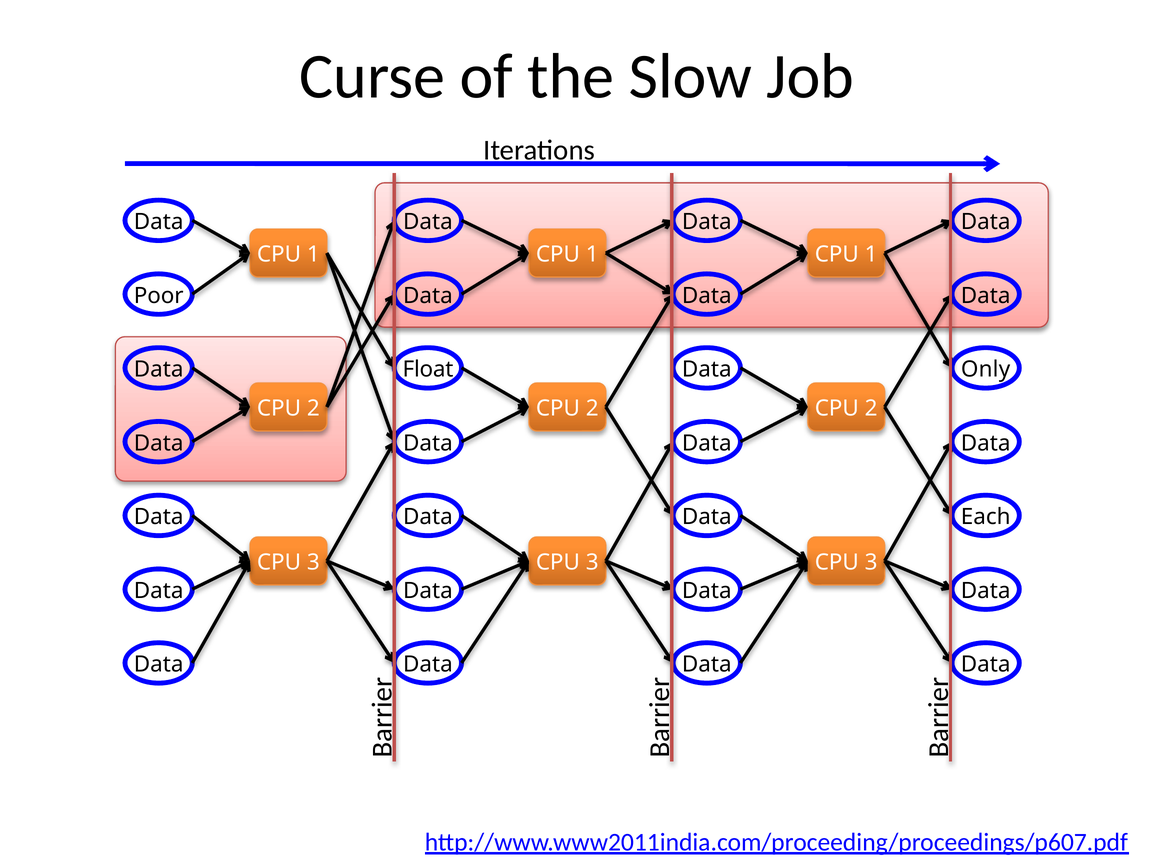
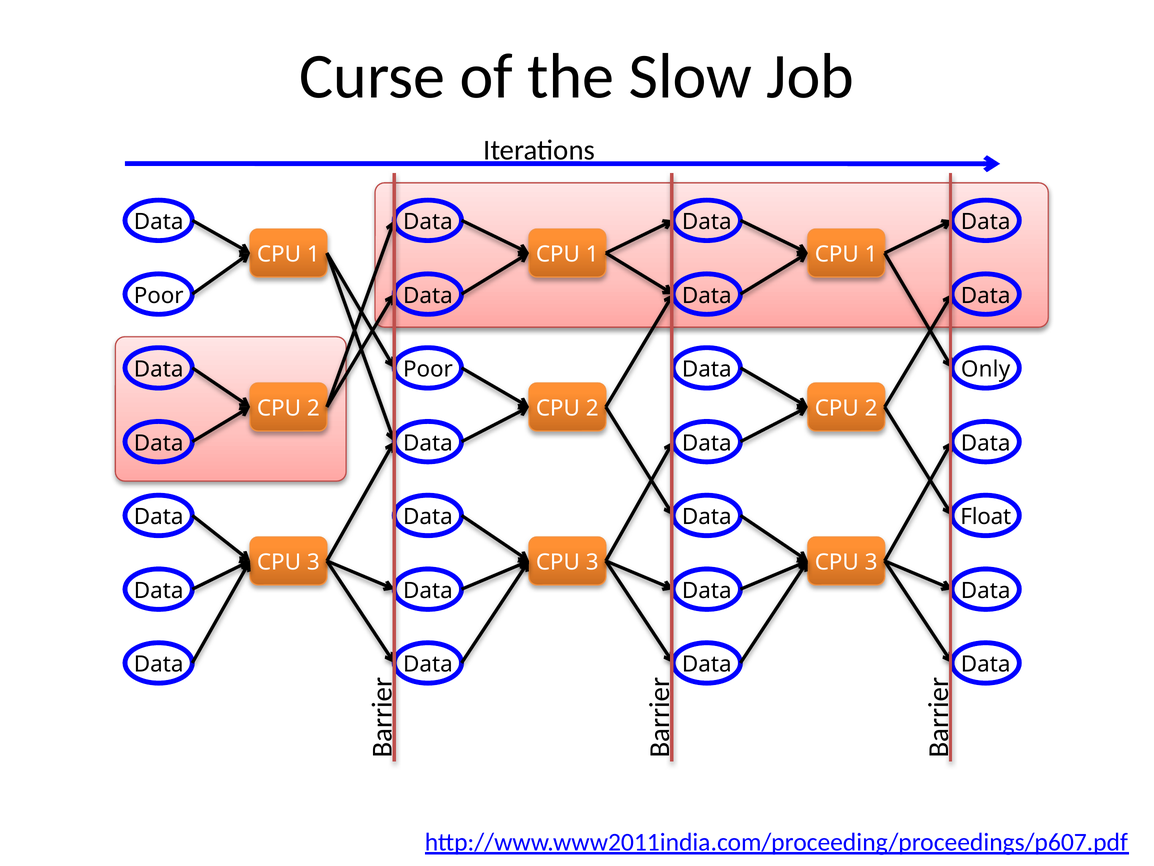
Float: Float -> Poor (428, 369)
Each: Each -> Float (986, 517)
